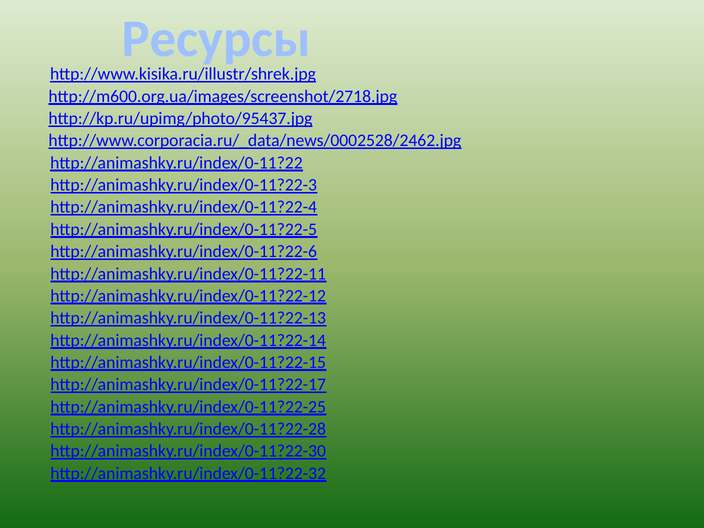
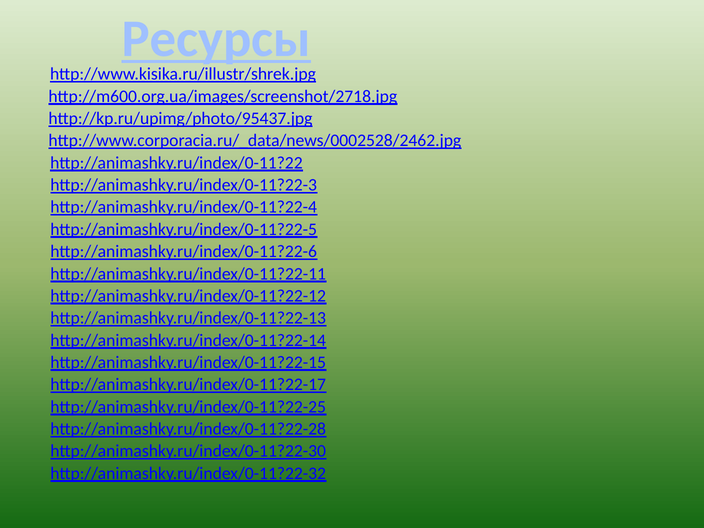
Ресурсы underline: none -> present (216, 39)
